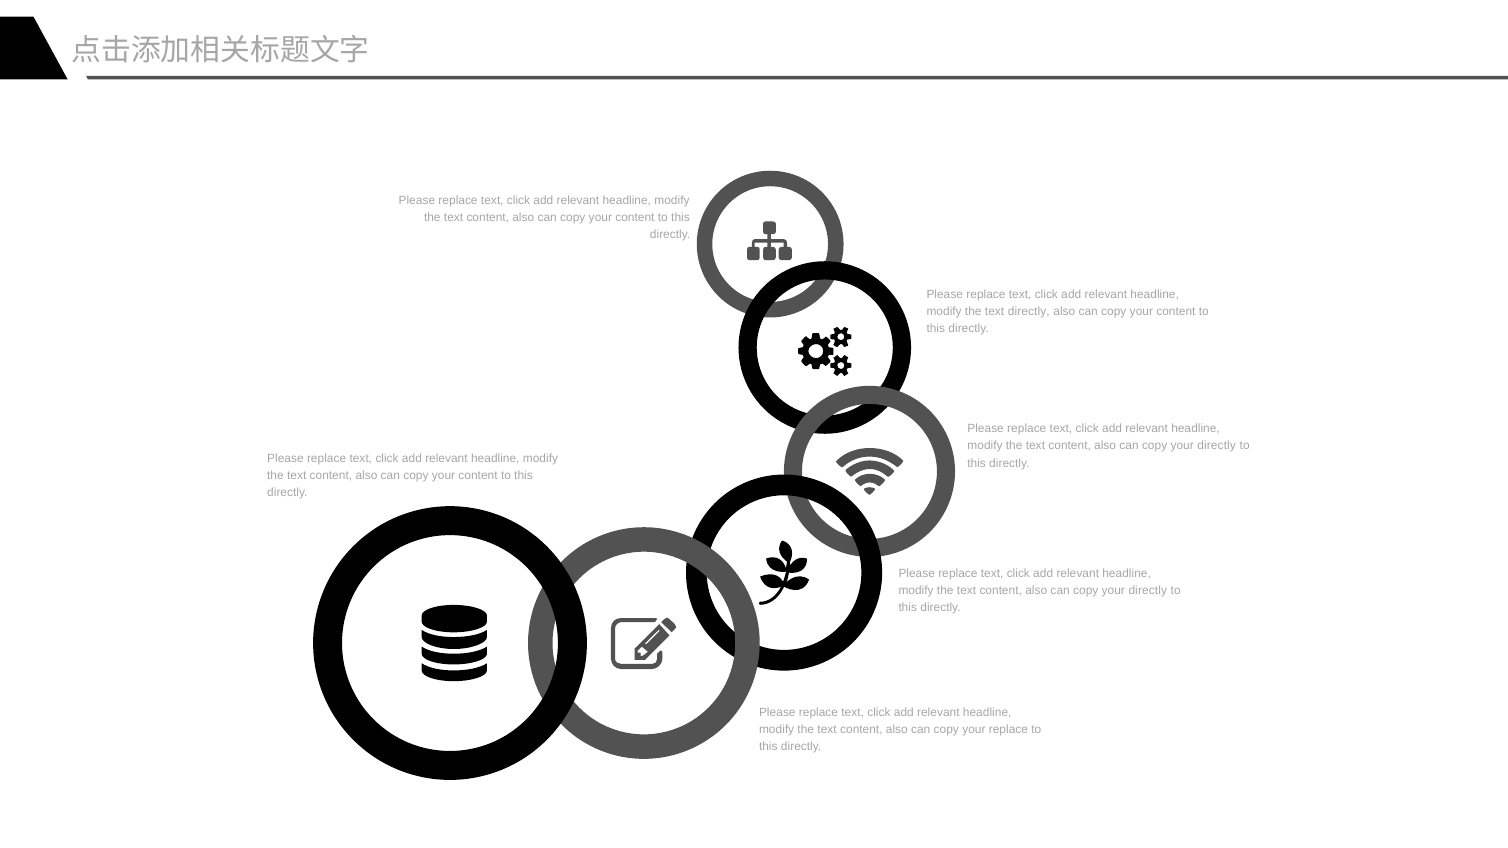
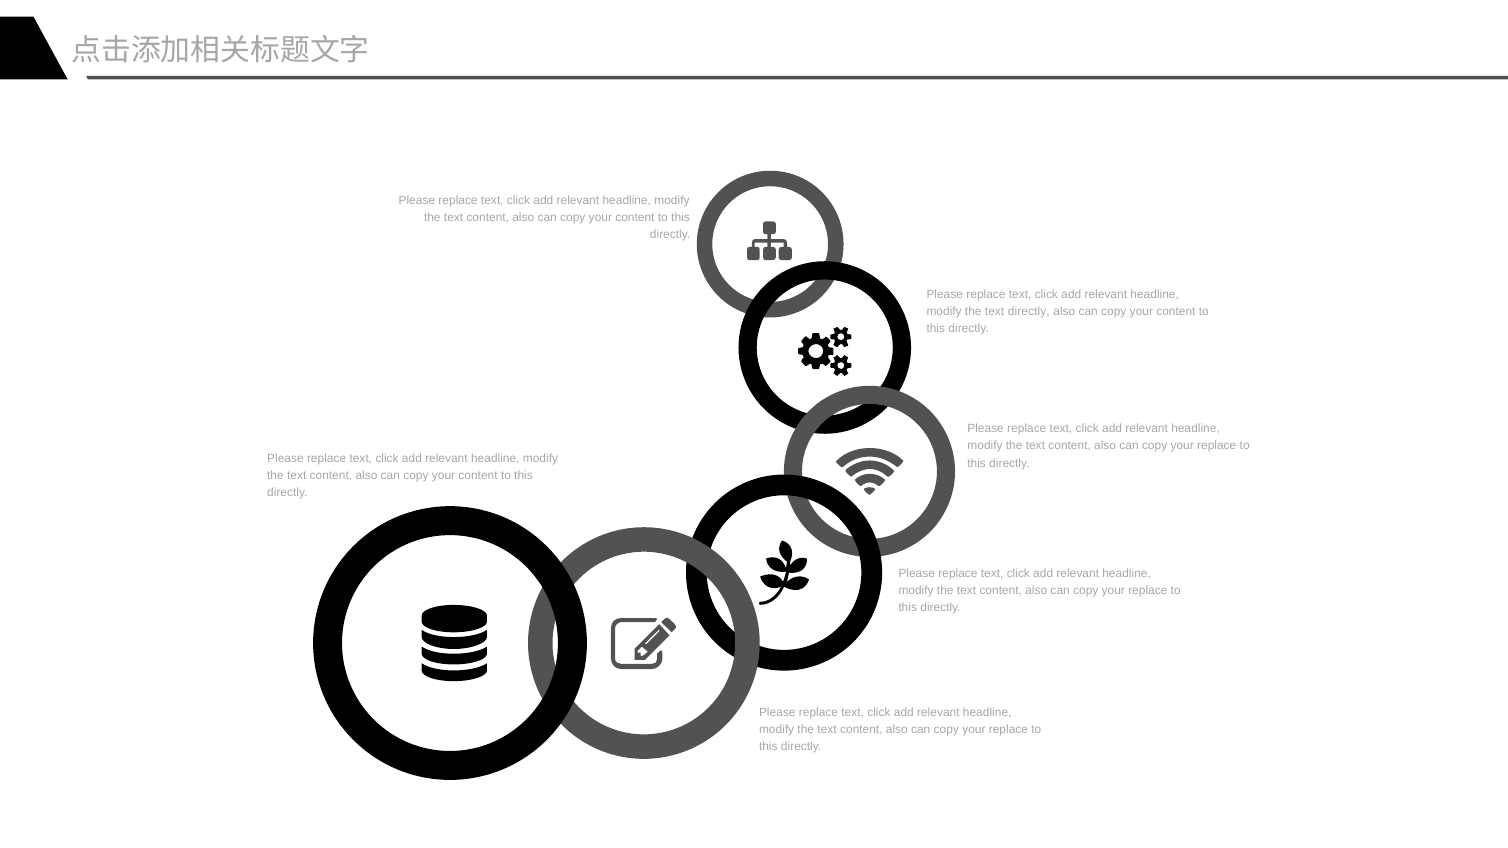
directly: directly -> replace (1217, 446)
directly: directly -> replace (1148, 591)
